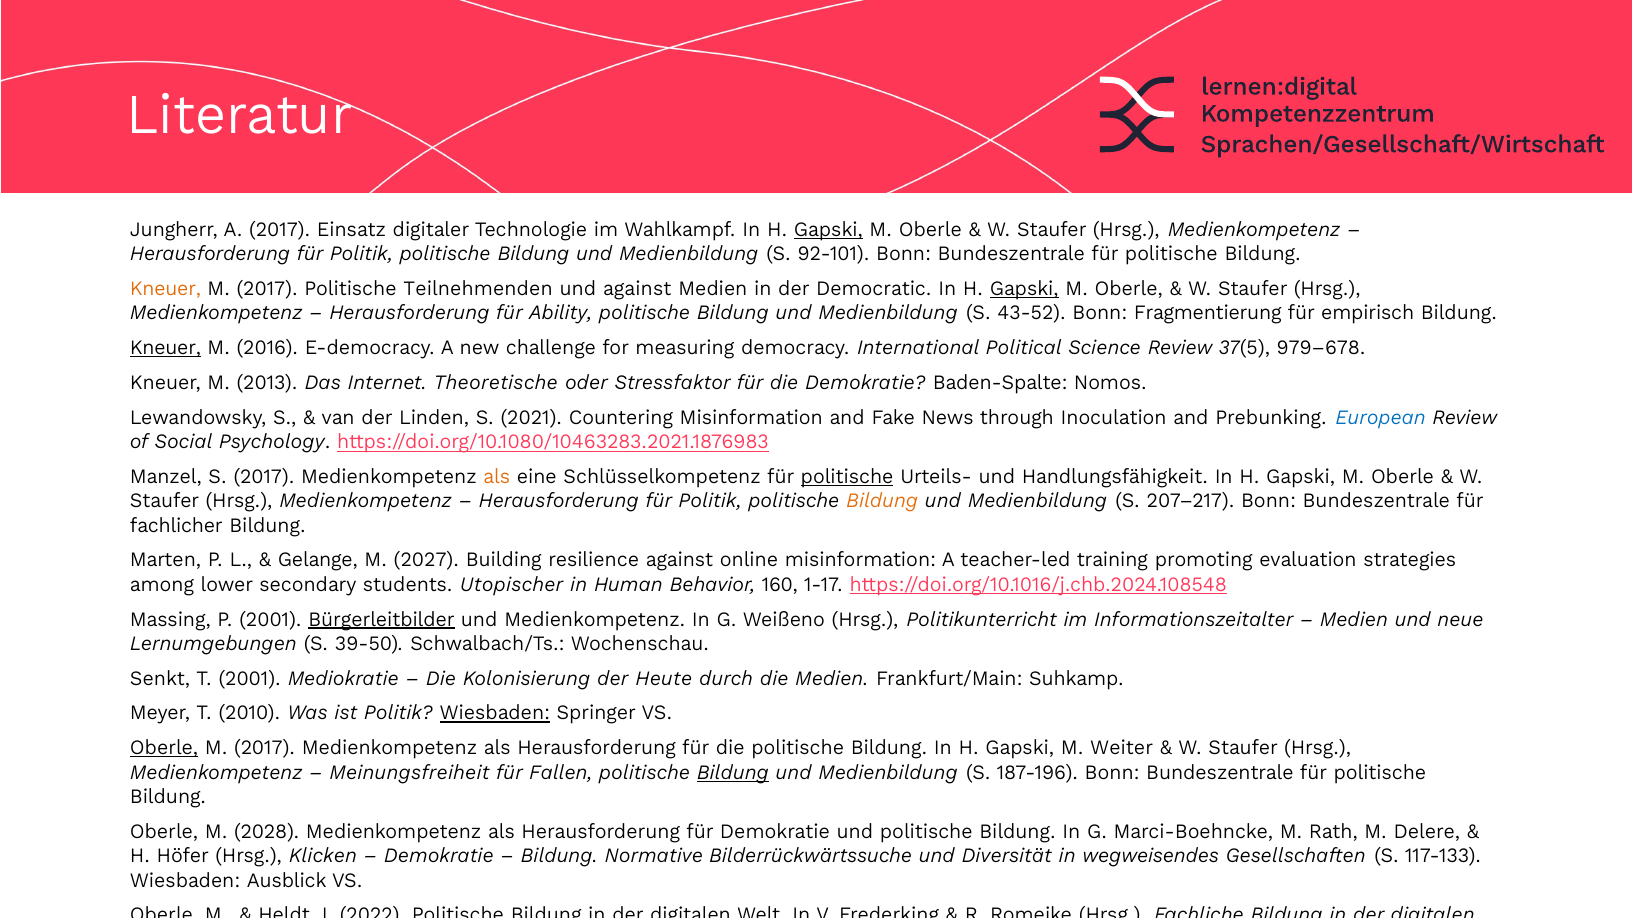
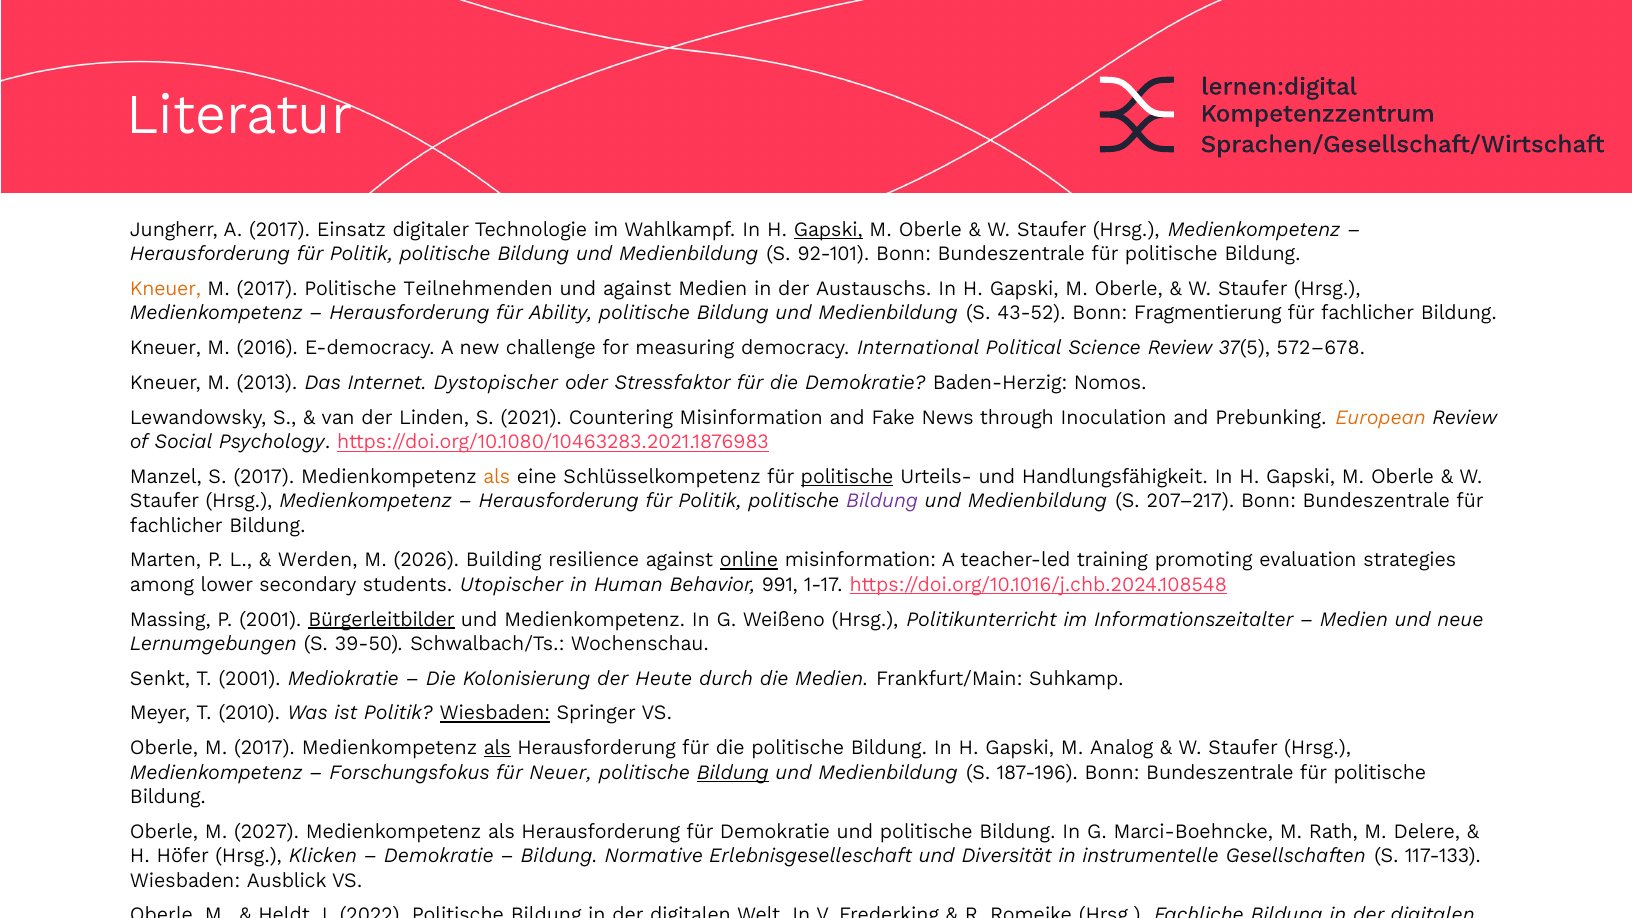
Democratic: Democratic -> Austauschs (874, 289)
Gapski underline: present -> none (1024, 289)
empirisch: empirisch -> fachlicher (1368, 313)
Kneuer underline: present -> none (165, 348)
979–678: 979–678 -> 572–678 (1321, 348)
Theoretische: Theoretische -> Dystopischer (496, 383)
Baden-Spalte: Baden-Spalte -> Baden-Herzig (1000, 383)
European colour: blue -> orange (1381, 417)
Bildung colour: orange -> purple (882, 501)
Gelange: Gelange -> Werden (318, 560)
2027: 2027 -> 2026 (426, 560)
online underline: none -> present (749, 560)
160: 160 -> 991 (780, 585)
Oberle underline: present -> none (164, 748)
als underline: none -> present (497, 748)
Weiter: Weiter -> Analog (1122, 748)
Meinungsfreiheit: Meinungsfreiheit -> Forschungsfokus (410, 772)
Fallen: Fallen -> Neuer (561, 772)
2028: 2028 -> 2027 (267, 832)
Bilderrückwärtssuche: Bilderrückwärtssuche -> Erlebnisgeselleschaft (811, 856)
wegweisendes: wegweisendes -> instrumentelle (1151, 856)
